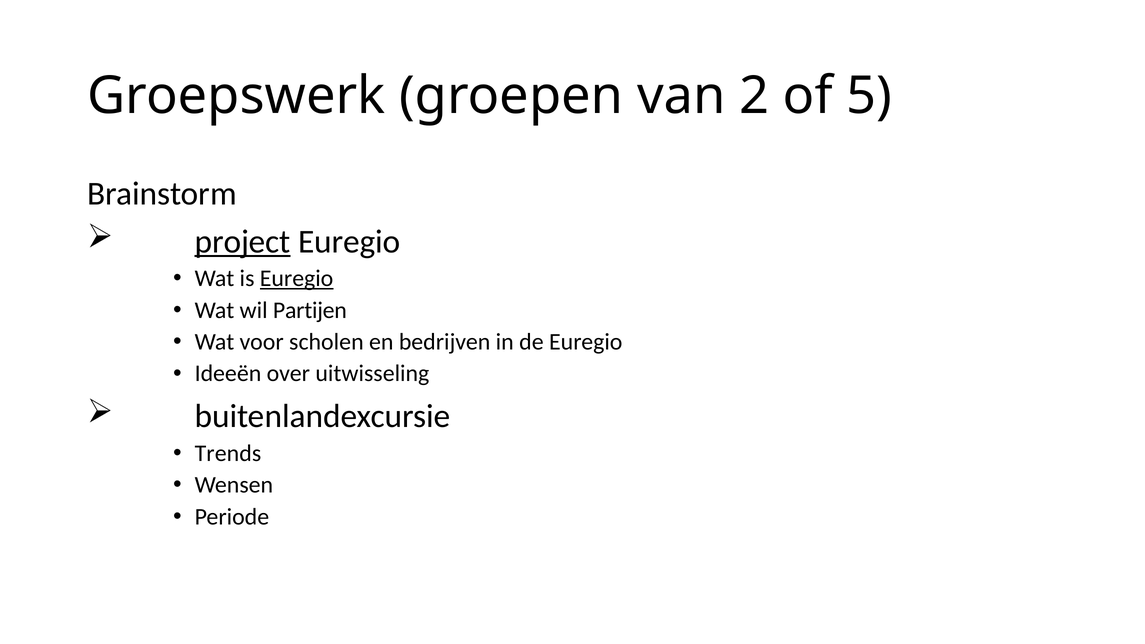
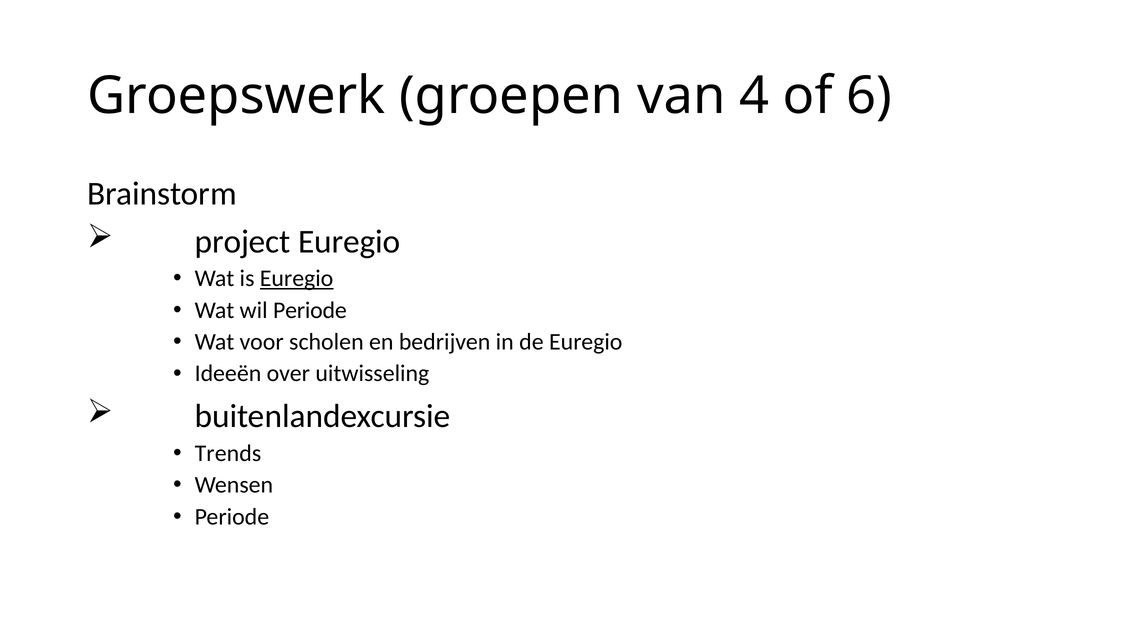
2: 2 -> 4 (754, 96)
5: 5 -> 6 (869, 96)
project underline: present -> none (243, 242)
wil Partijen: Partijen -> Periode (310, 310)
